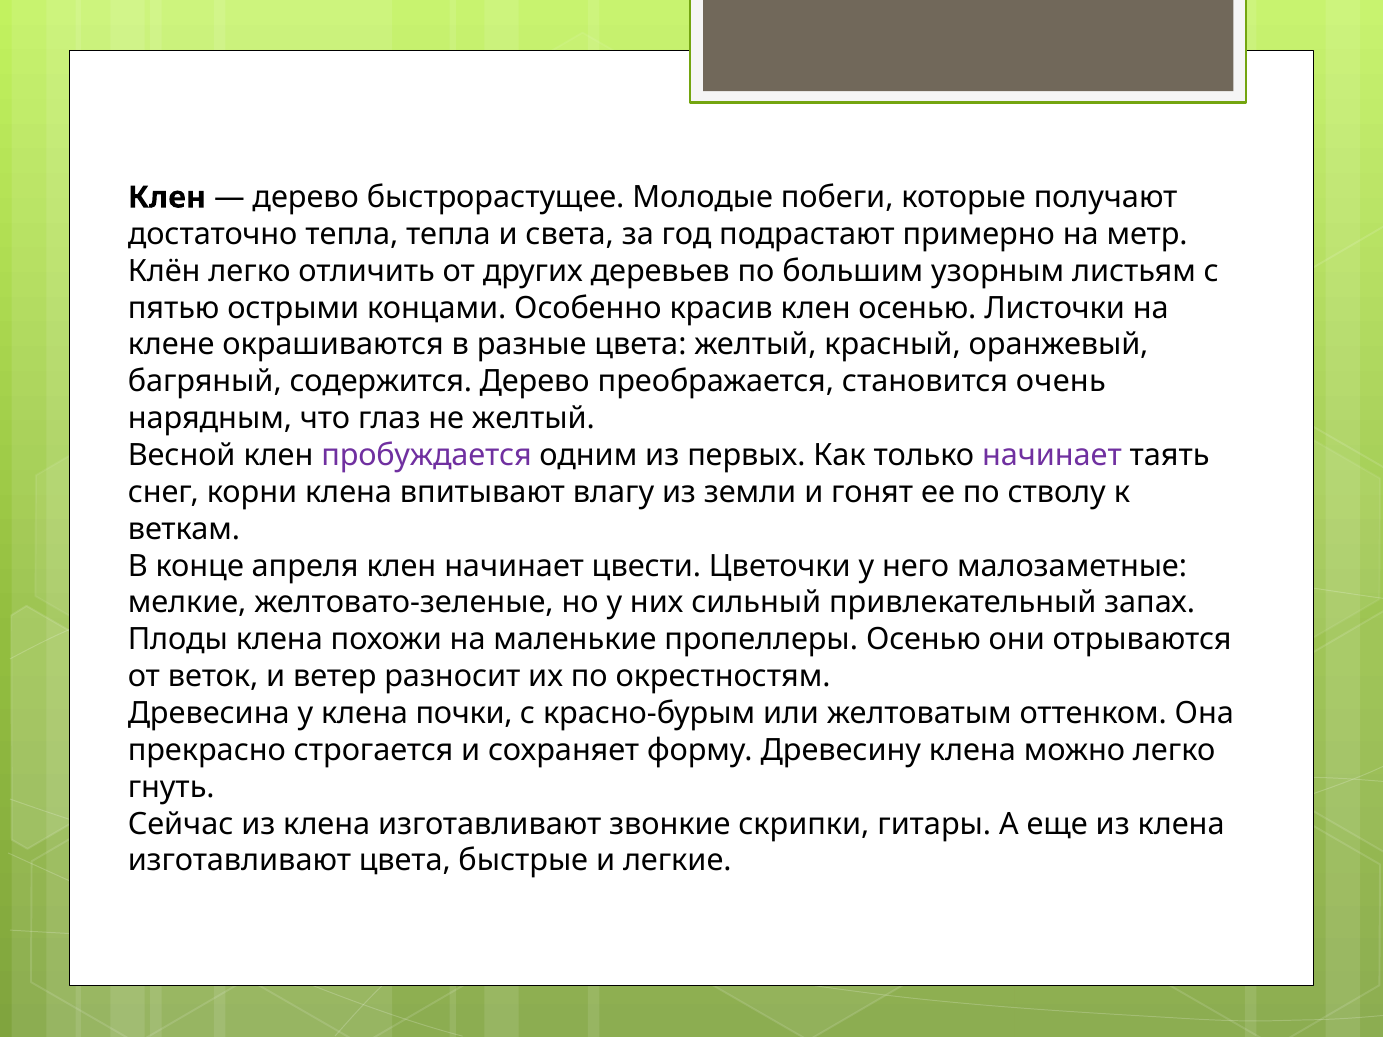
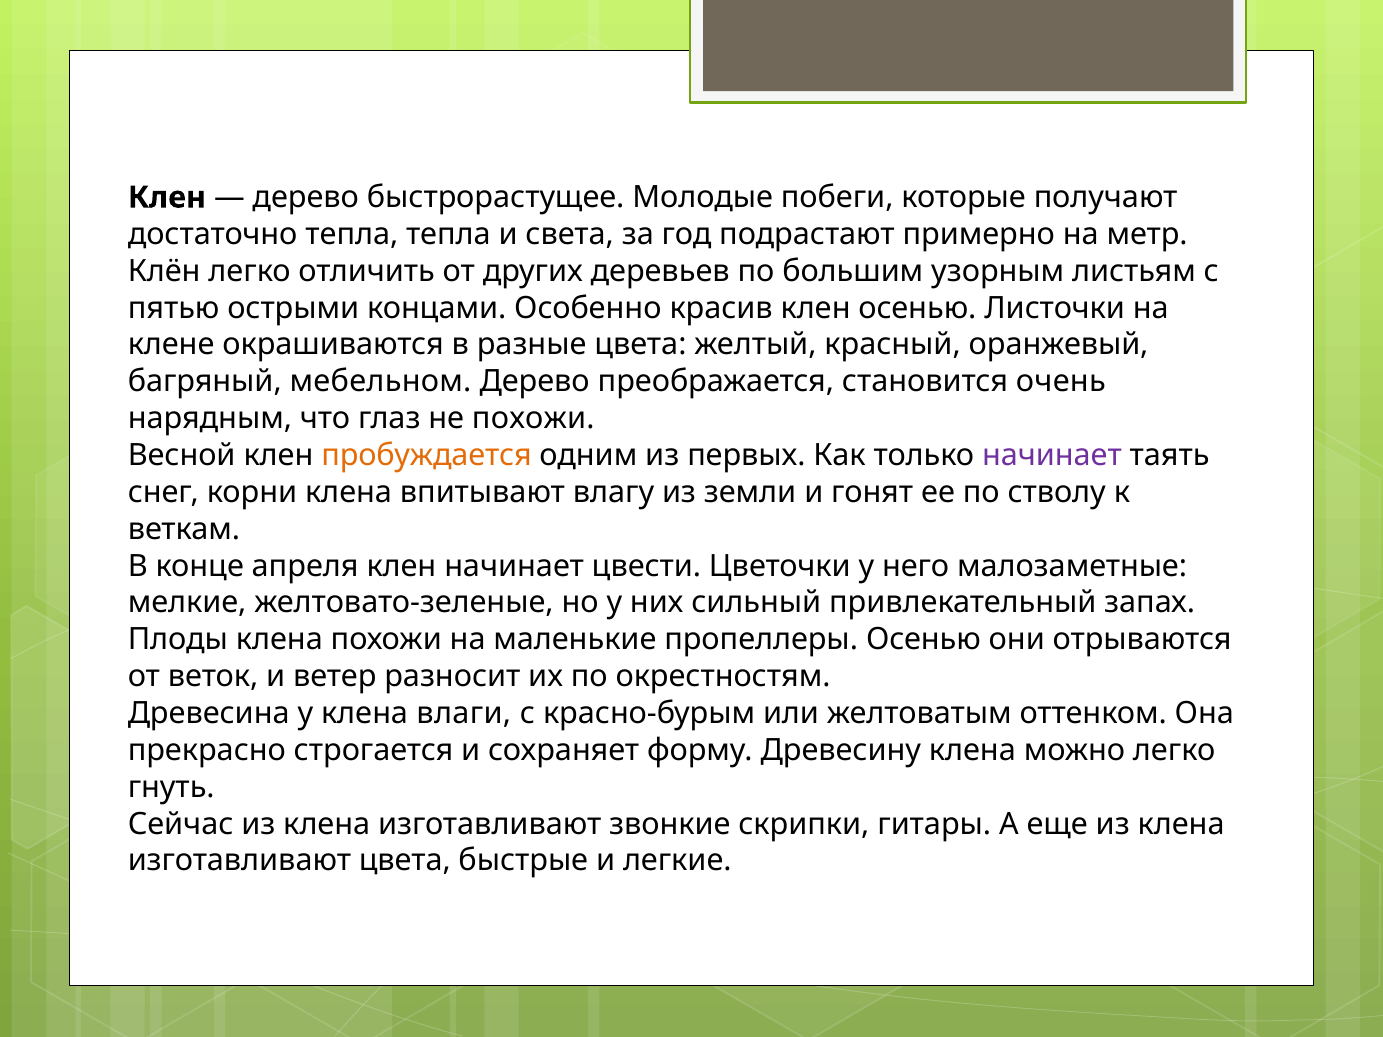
содержится: содержится -> мебельном (381, 382)
не желтый: желтый -> похожи (533, 419)
пробуждается colour: purple -> orange (427, 456)
почки: почки -> влаги (464, 714)
